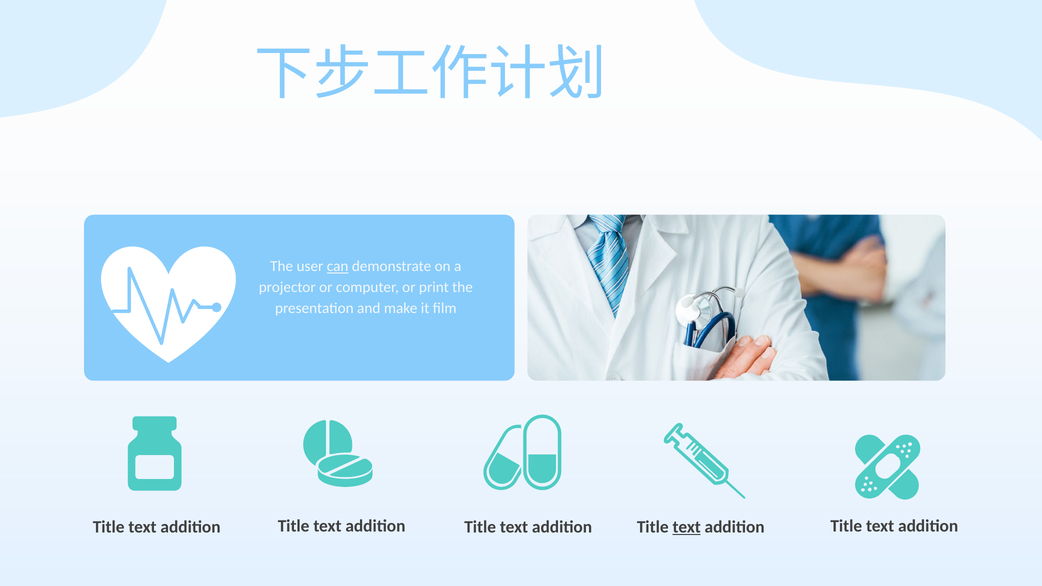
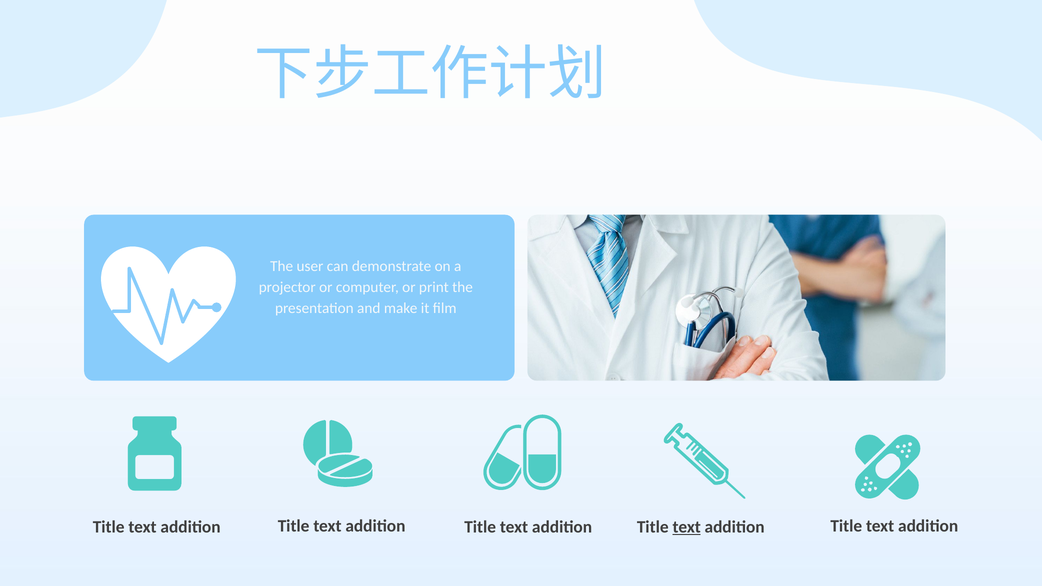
can underline: present -> none (338, 266)
